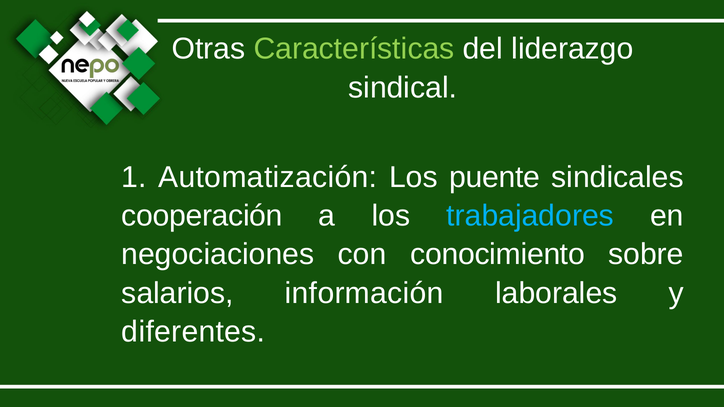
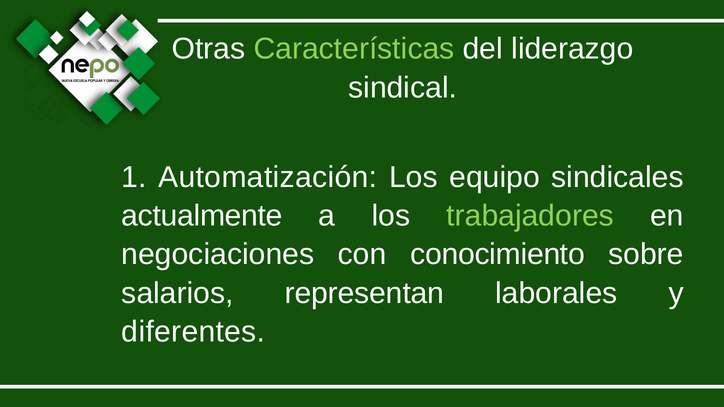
puente: puente -> equipo (495, 177)
cooperación: cooperación -> actualmente (202, 216)
trabajadores colour: light blue -> light green (530, 216)
información: información -> representan (364, 293)
